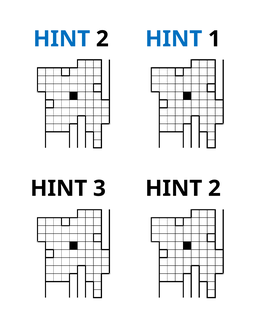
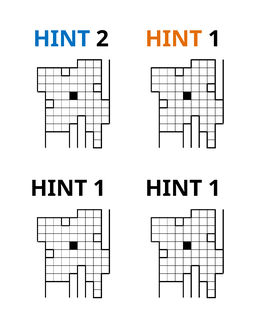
HINT colour: blue -> orange (174, 39)
3: 3 -> 1 (99, 188)
2: 2 -> 1 (214, 188)
